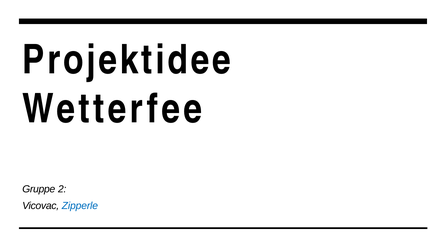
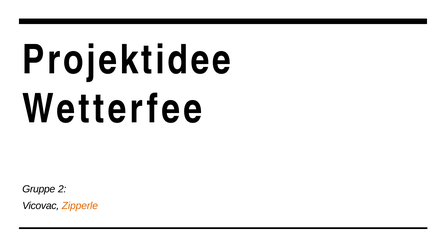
Zipperle colour: blue -> orange (80, 206)
